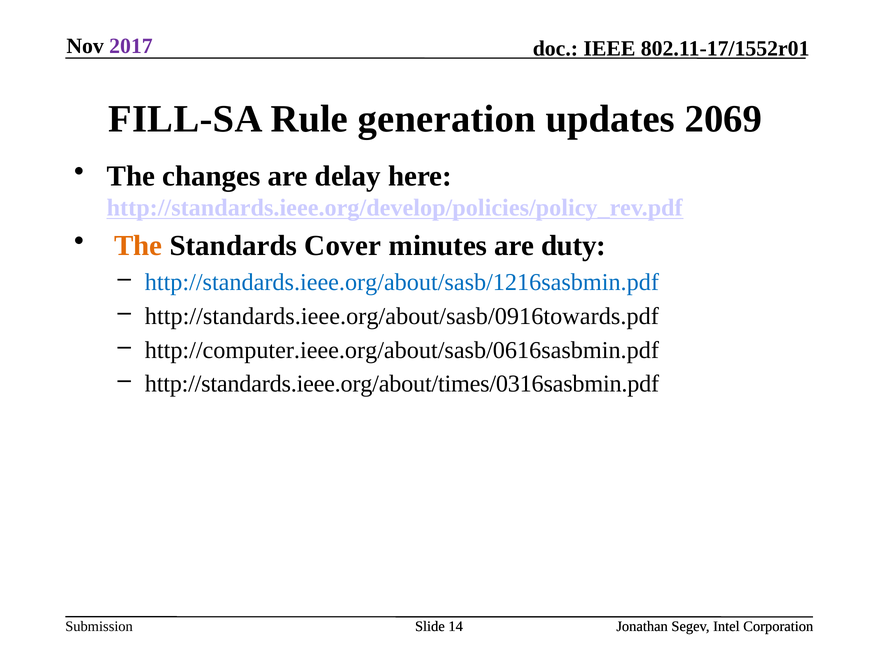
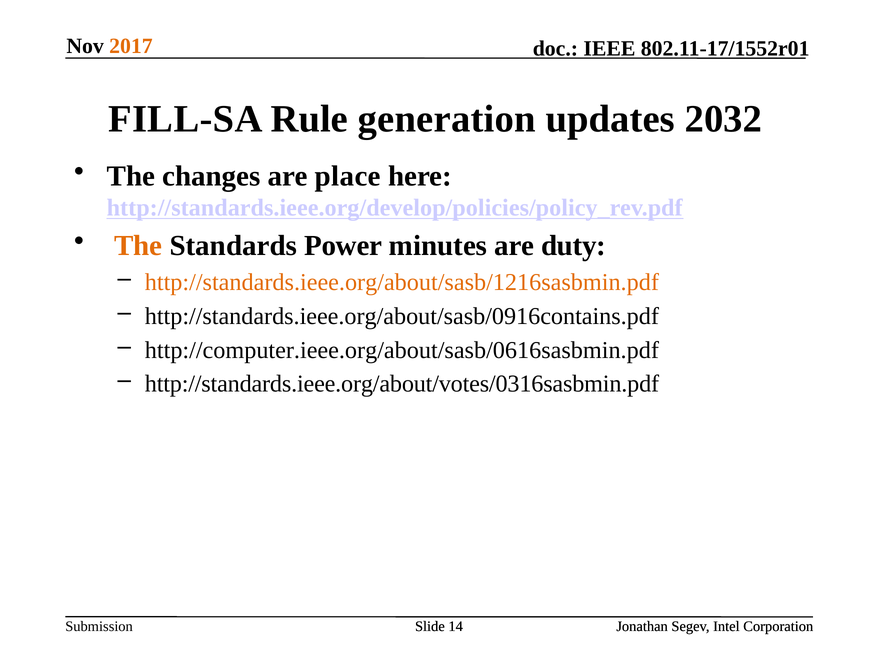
2017 colour: purple -> orange (131, 46)
2069: 2069 -> 2032 (723, 119)
delay: delay -> place (348, 176)
Cover: Cover -> Power (343, 246)
http://standards.ieee.org/about/sasb/1216sasbmin.pdf colour: blue -> orange (402, 282)
http://standards.ieee.org/about/sasb/0916towards.pdf: http://standards.ieee.org/about/sasb/0916towards.pdf -> http://standards.ieee.org/about/sasb/0916contains.pdf (402, 316)
http://standards.ieee.org/about/times/0316sasbmin.pdf: http://standards.ieee.org/about/times/0316sasbmin.pdf -> http://standards.ieee.org/about/votes/0316sasbmin.pdf (402, 384)
